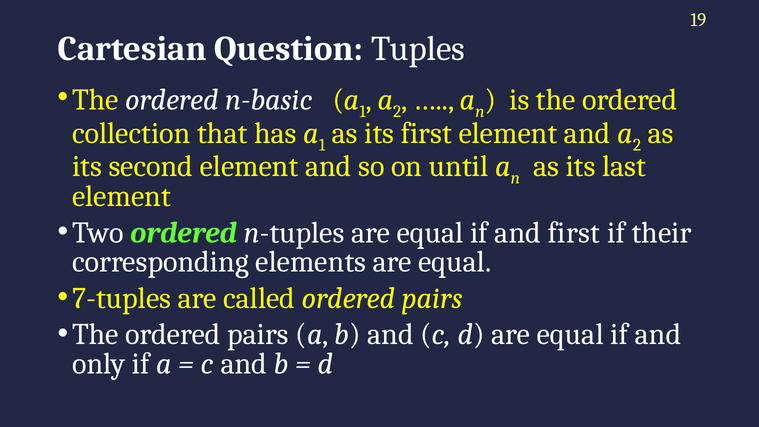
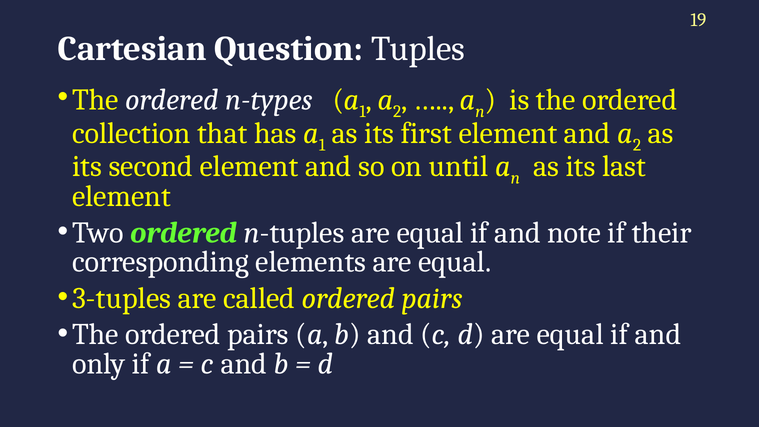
n-basic: n-basic -> n-types (269, 100)
and first: first -> note (574, 233)
7-tuples: 7-tuples -> 3-tuples (122, 298)
